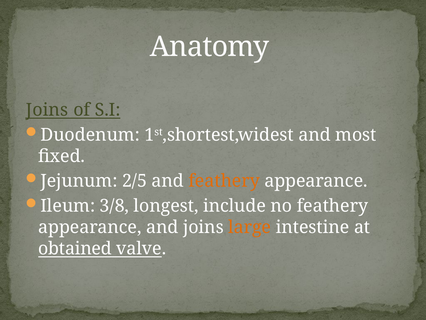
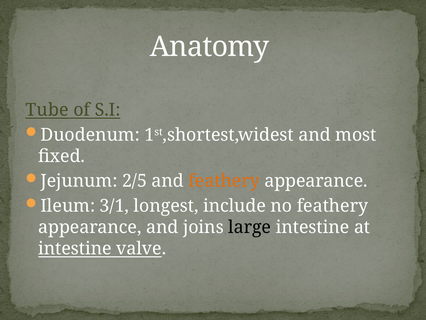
Joins: Joins -> Tube (47, 110)
3/8: 3/8 -> 3/1 (114, 206)
large colour: orange -> black (250, 227)
obtained: obtained -> intestine (75, 248)
